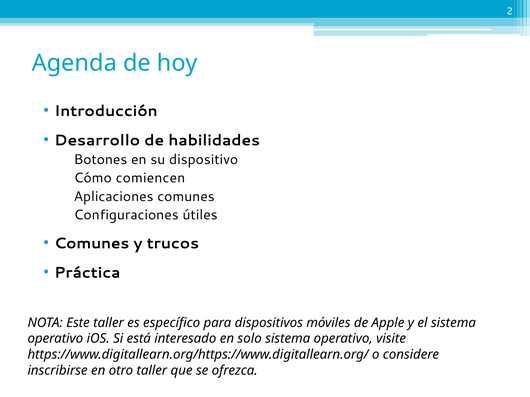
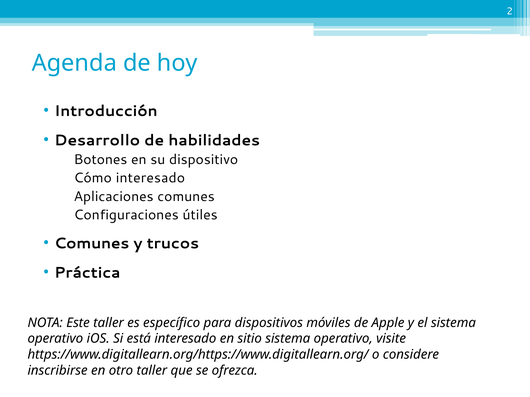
Cómo comiencen: comiencen -> interesado (150, 178)
solo: solo -> sitio (250, 339)
